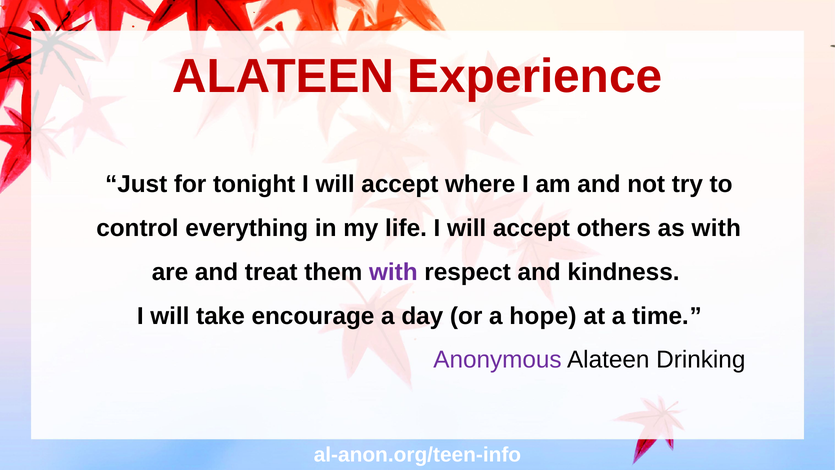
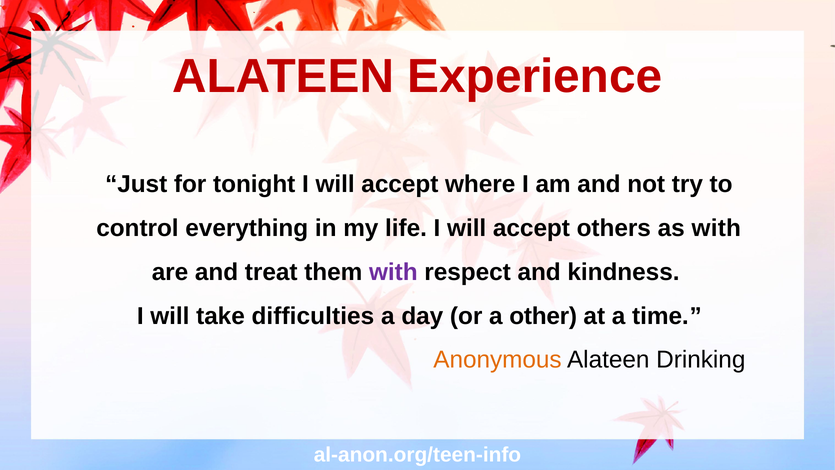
encourage: encourage -> difficulties (313, 316)
hope: hope -> other (543, 316)
Anonymous colour: purple -> orange (497, 360)
